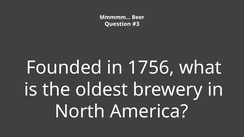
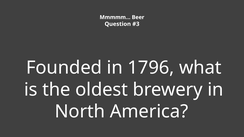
1756: 1756 -> 1796 (151, 68)
